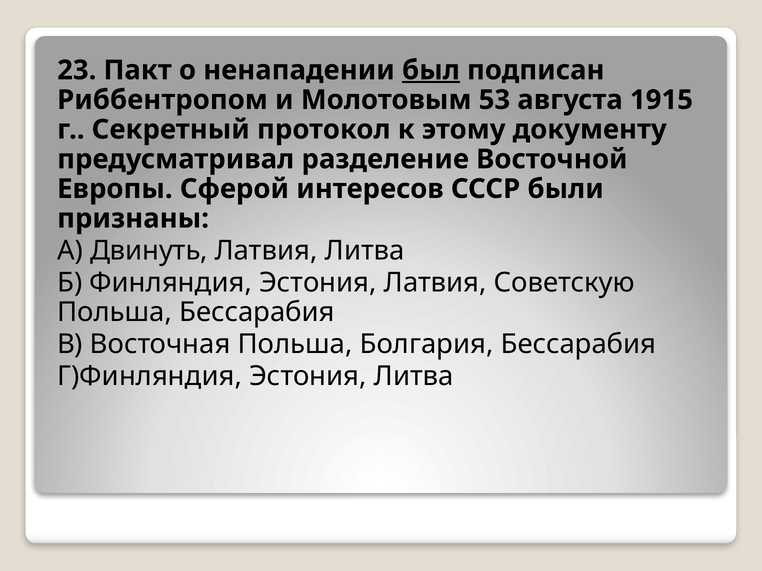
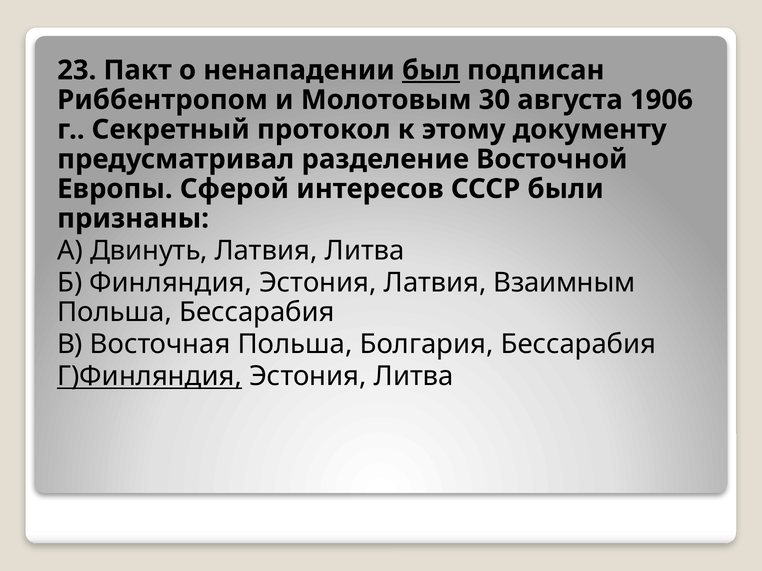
53: 53 -> 30 (494, 100)
1915: 1915 -> 1906 (661, 100)
Советскую: Советскую -> Взаимным (564, 283)
Г)Финляндия underline: none -> present (150, 377)
